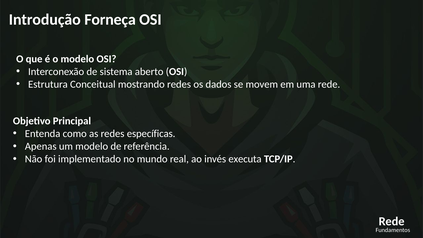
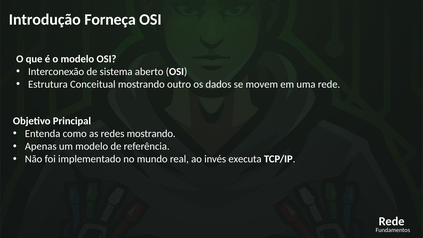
mostrando redes: redes -> outro (179, 84)
redes específicas: específicas -> mostrando (151, 134)
